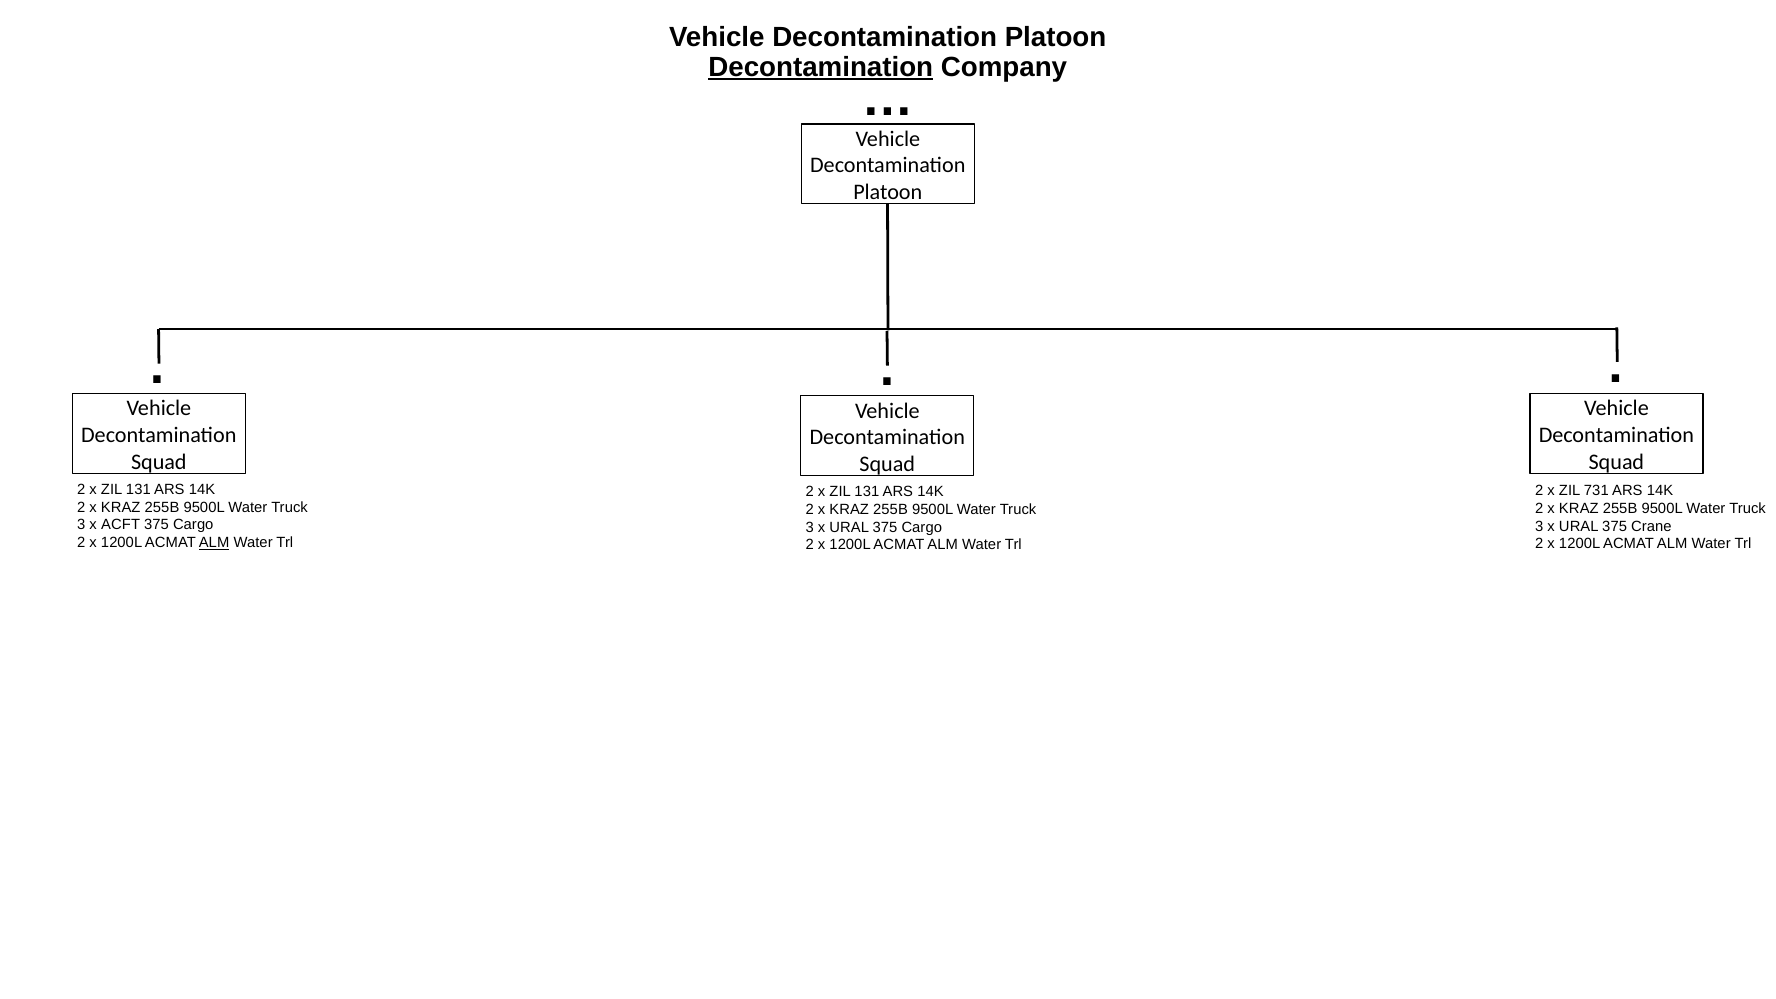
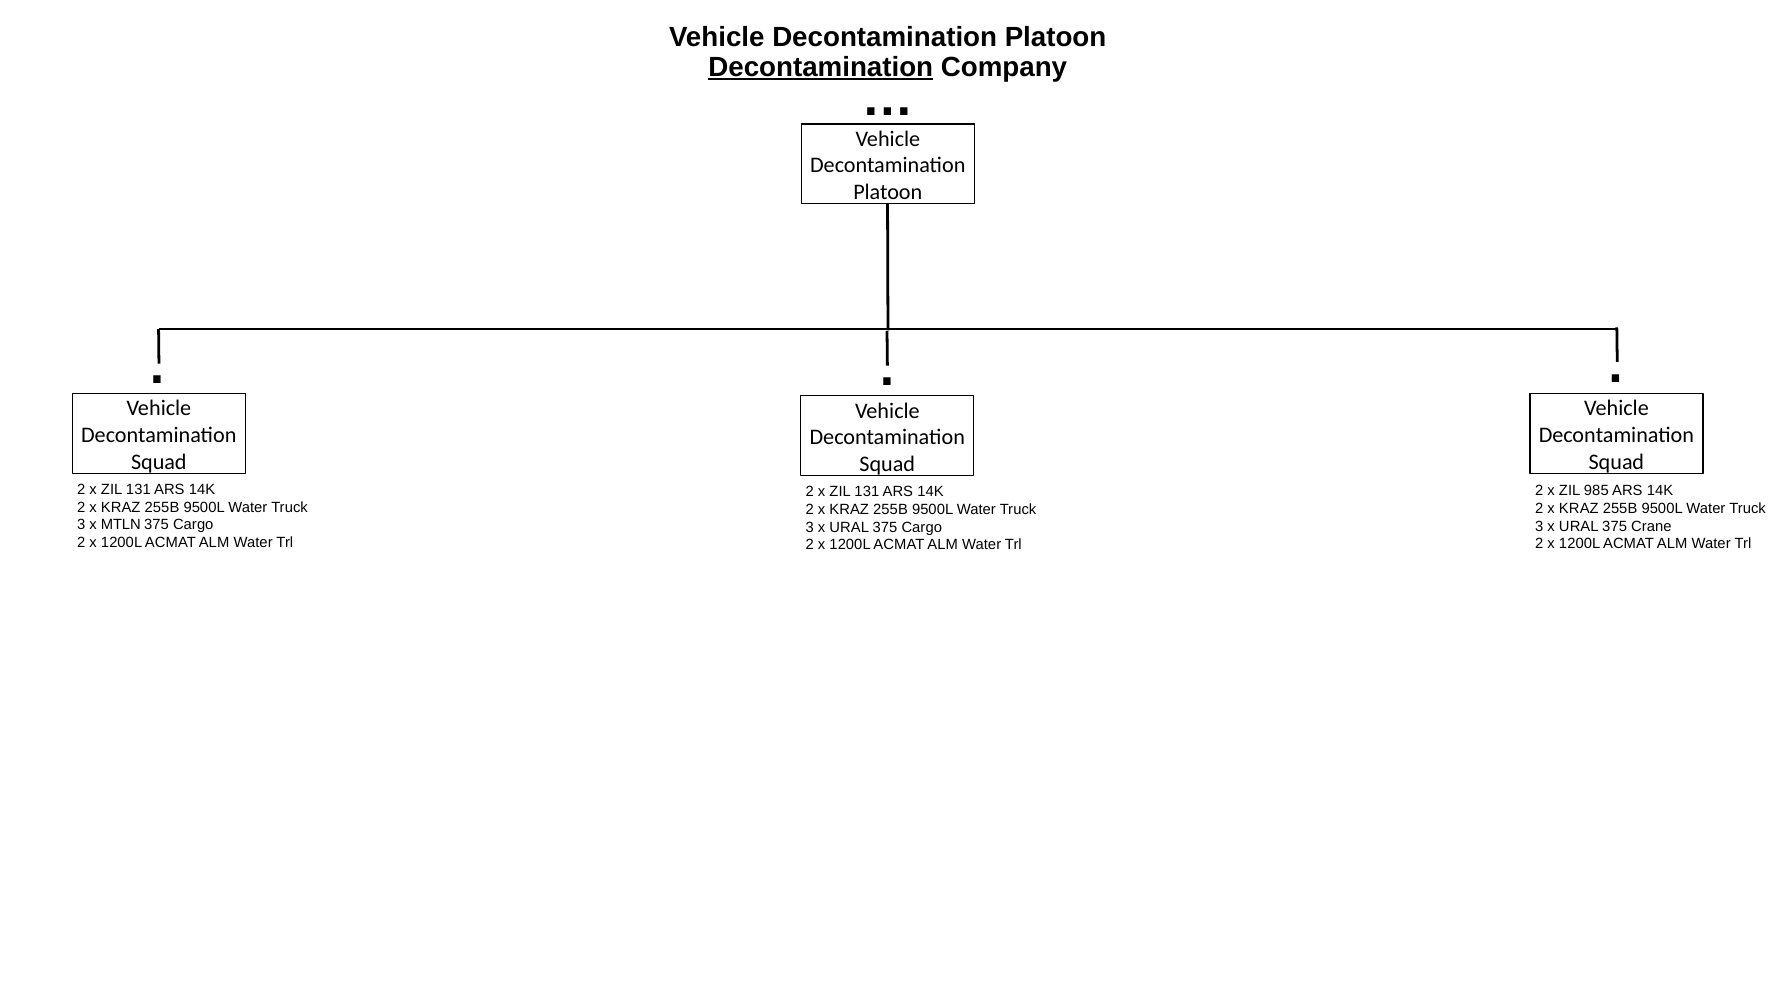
731: 731 -> 985 (1596, 491)
ACFT: ACFT -> MTLN (121, 525)
ALM underline: present -> none (214, 543)
